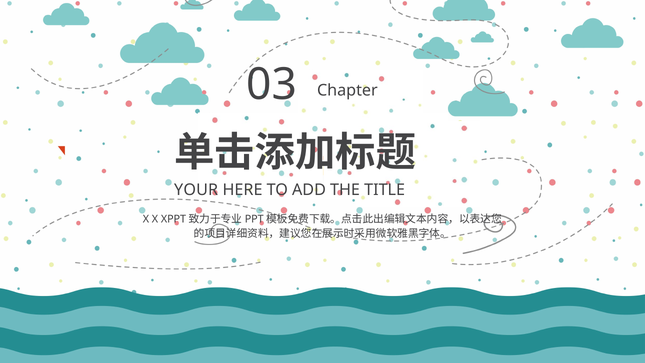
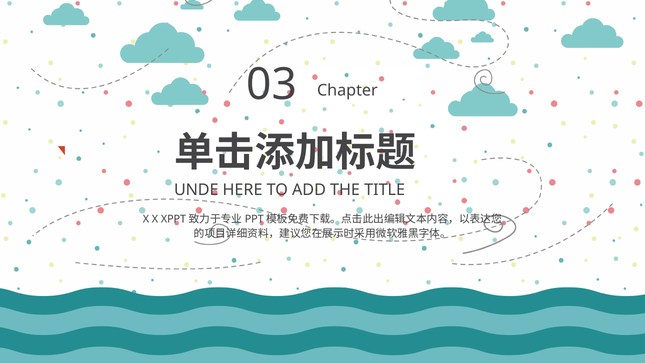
YOUR: YOUR -> UNDE (196, 190)
